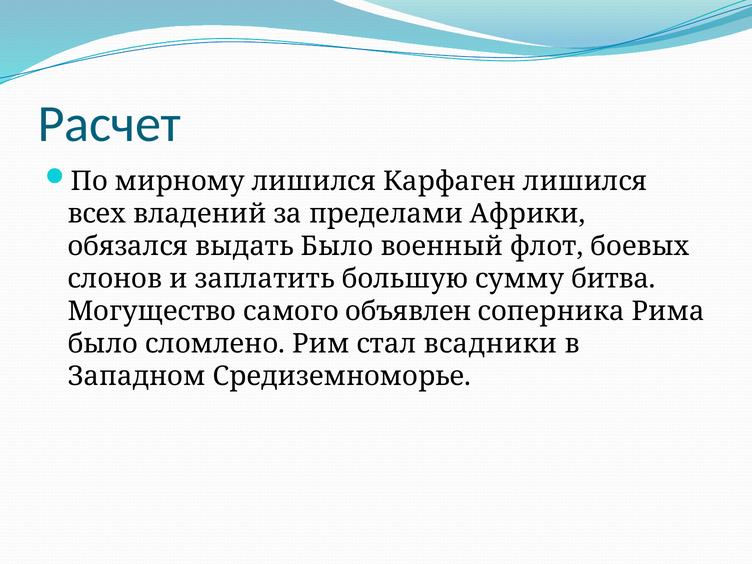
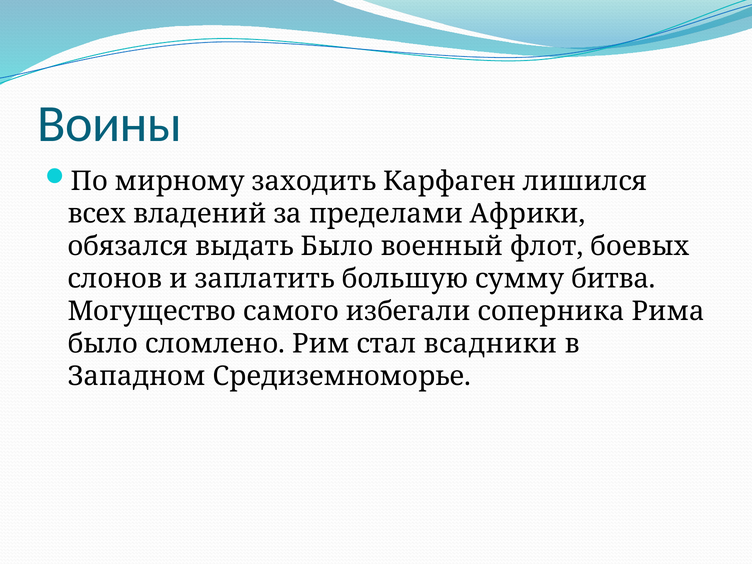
Расчет: Расчет -> Воины (110, 124)
мирному лишился: лишился -> заходить (314, 181)
объявлен: объявлен -> избегали (408, 311)
